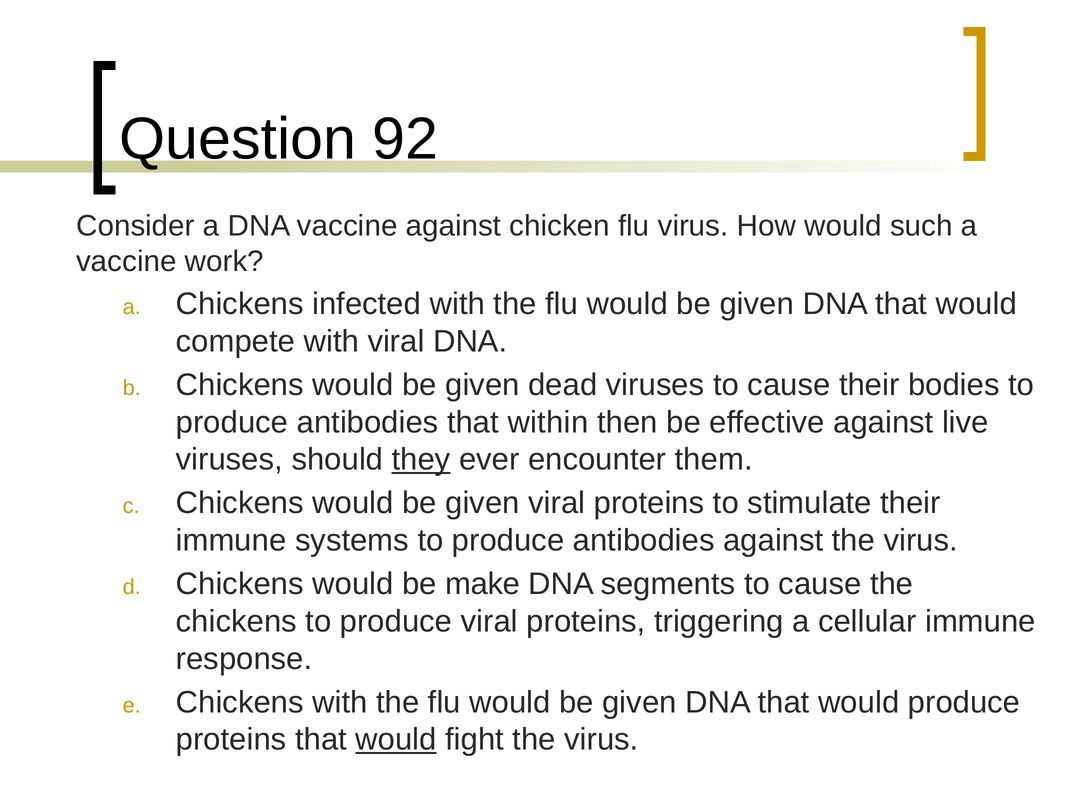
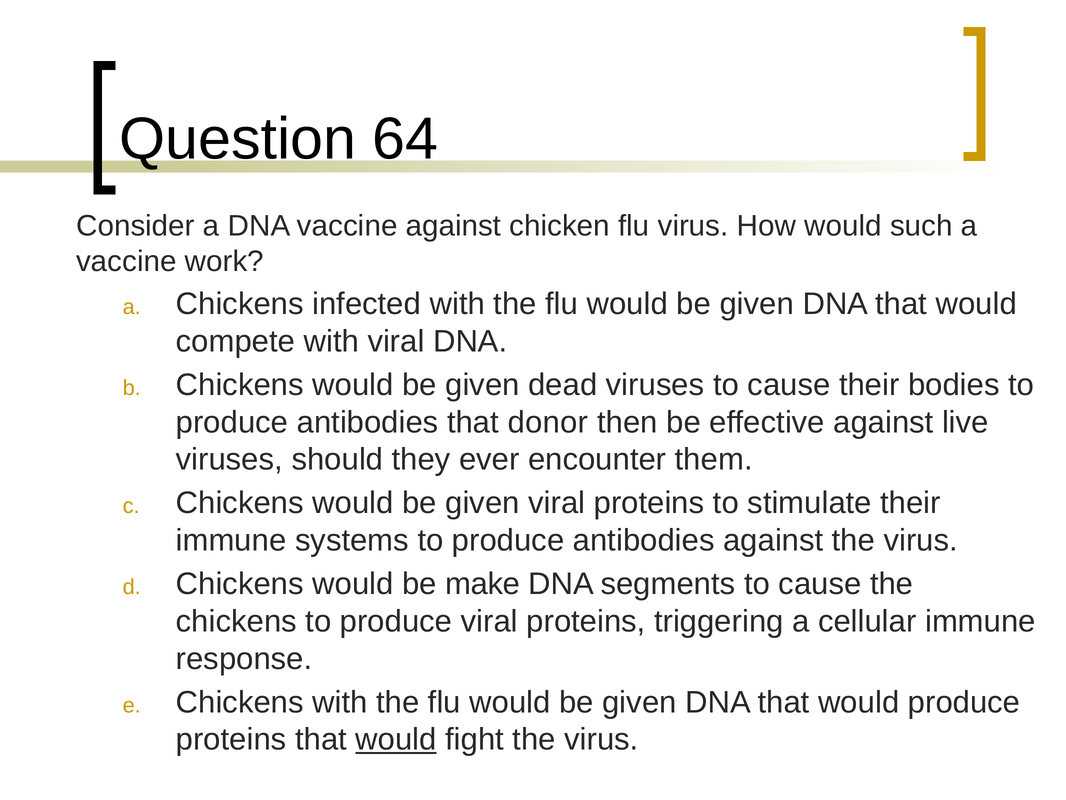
92: 92 -> 64 (405, 139)
within: within -> donor (548, 422)
they underline: present -> none (421, 459)
